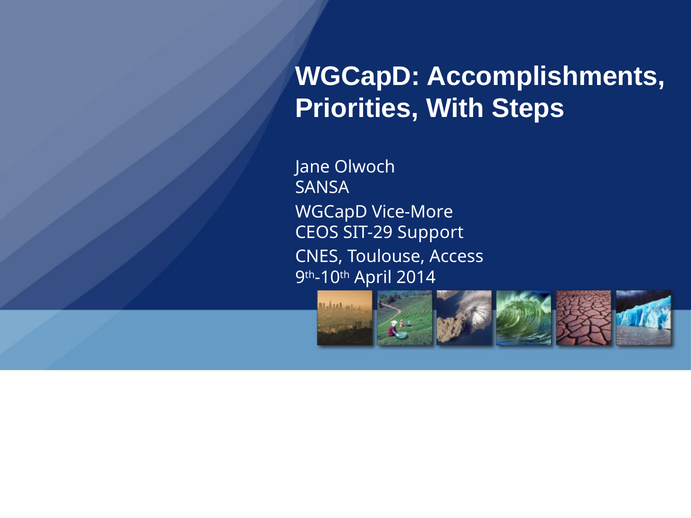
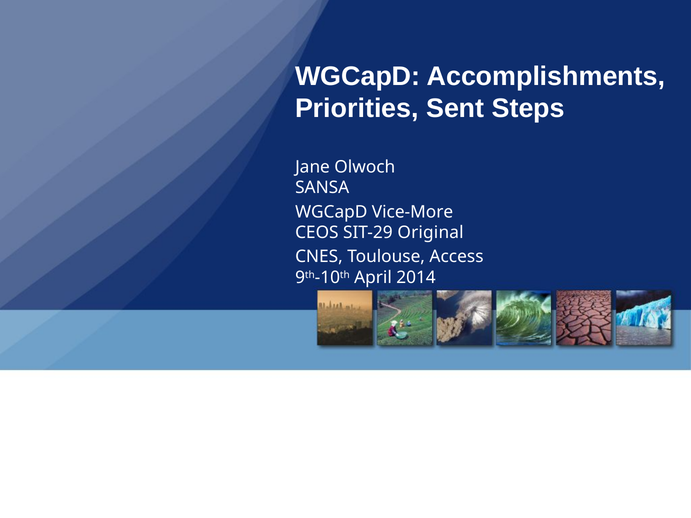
With: With -> Sent (455, 109)
Support: Support -> Original (431, 233)
